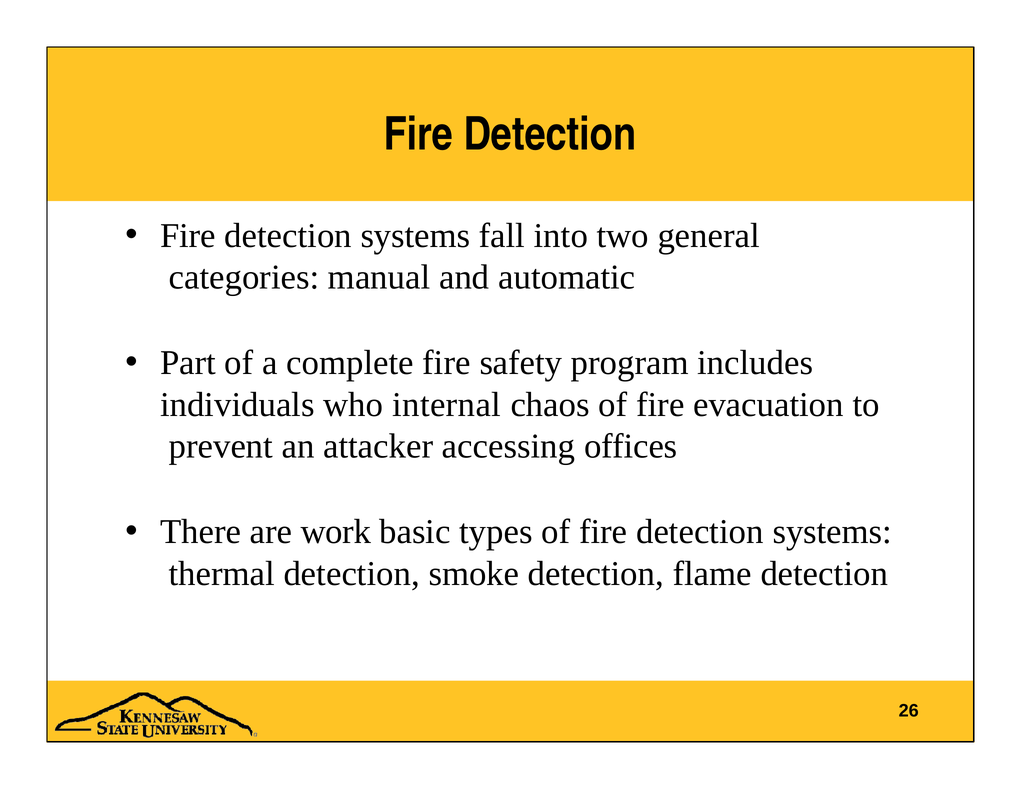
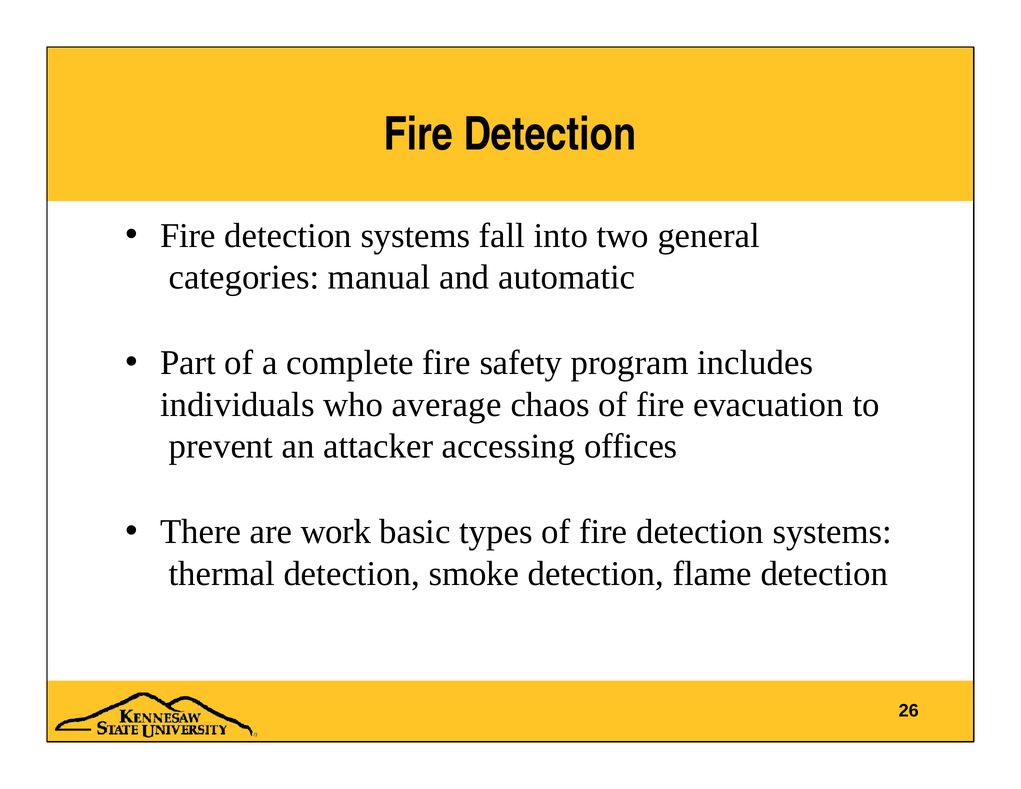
internal: internal -> average (447, 405)
